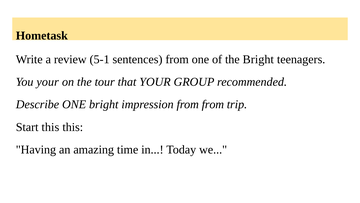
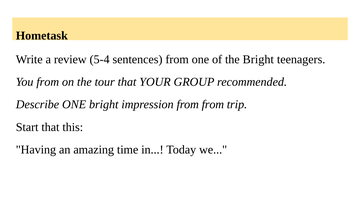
5-1: 5-1 -> 5-4 (100, 59)
You your: your -> from (48, 82)
Start this: this -> that (50, 127)
